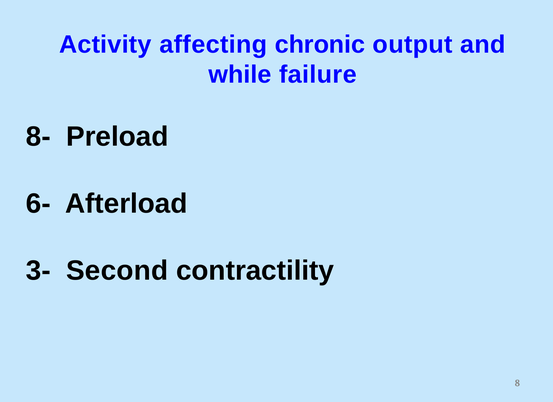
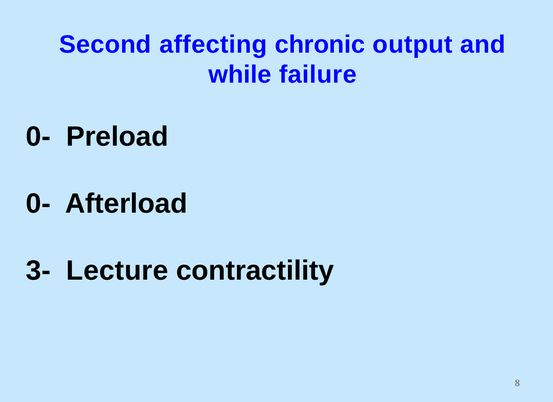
Activity: Activity -> Second (105, 44)
8-: 8- -> 0- (38, 137)
6-: 6- -> 0- (38, 204)
Second: Second -> Lecture (117, 271)
